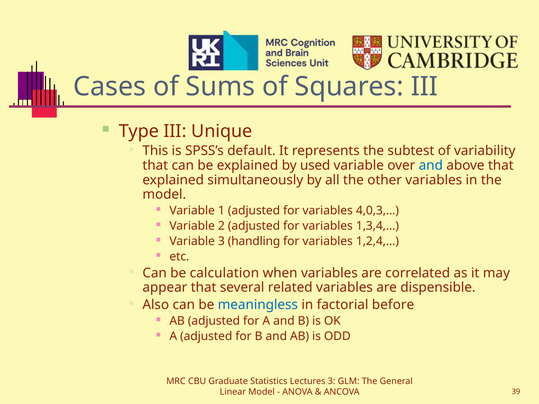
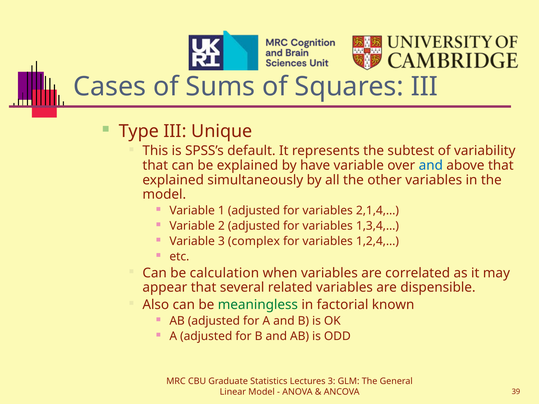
used: used -> have (315, 165)
4,0,3,…: 4,0,3,… -> 2,1,4,… (377, 211)
handling: handling -> complex (254, 241)
meaningless colour: blue -> green (258, 305)
before: before -> known (393, 305)
